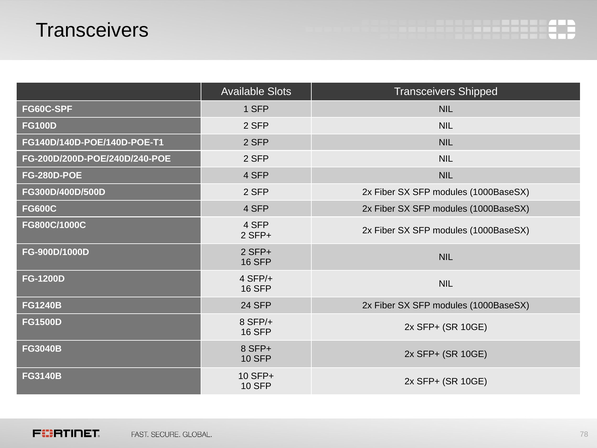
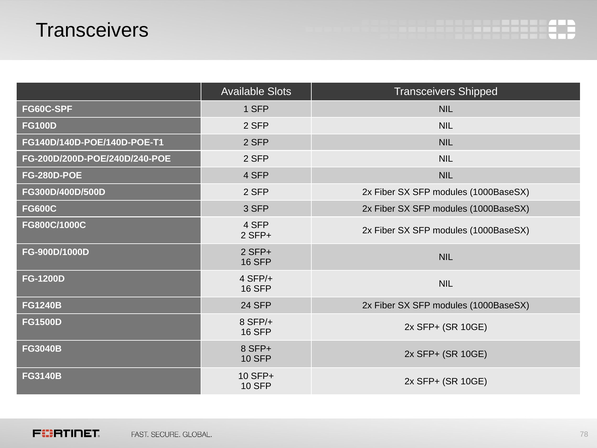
FG600C 4: 4 -> 3 (246, 209)
